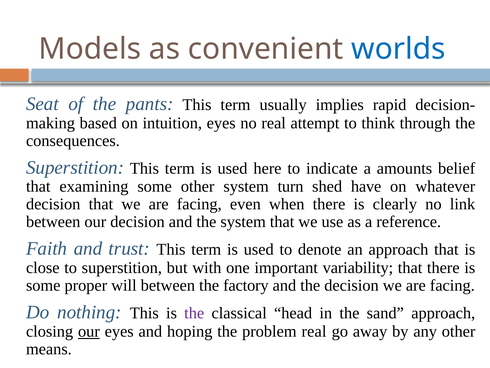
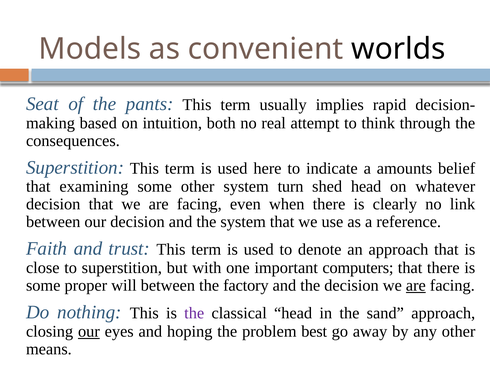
worlds colour: blue -> black (398, 49)
intuition eyes: eyes -> both (221, 123)
shed have: have -> head (366, 186)
variability: variability -> computers (358, 267)
are underline: none -> present (416, 285)
problem real: real -> best (314, 331)
